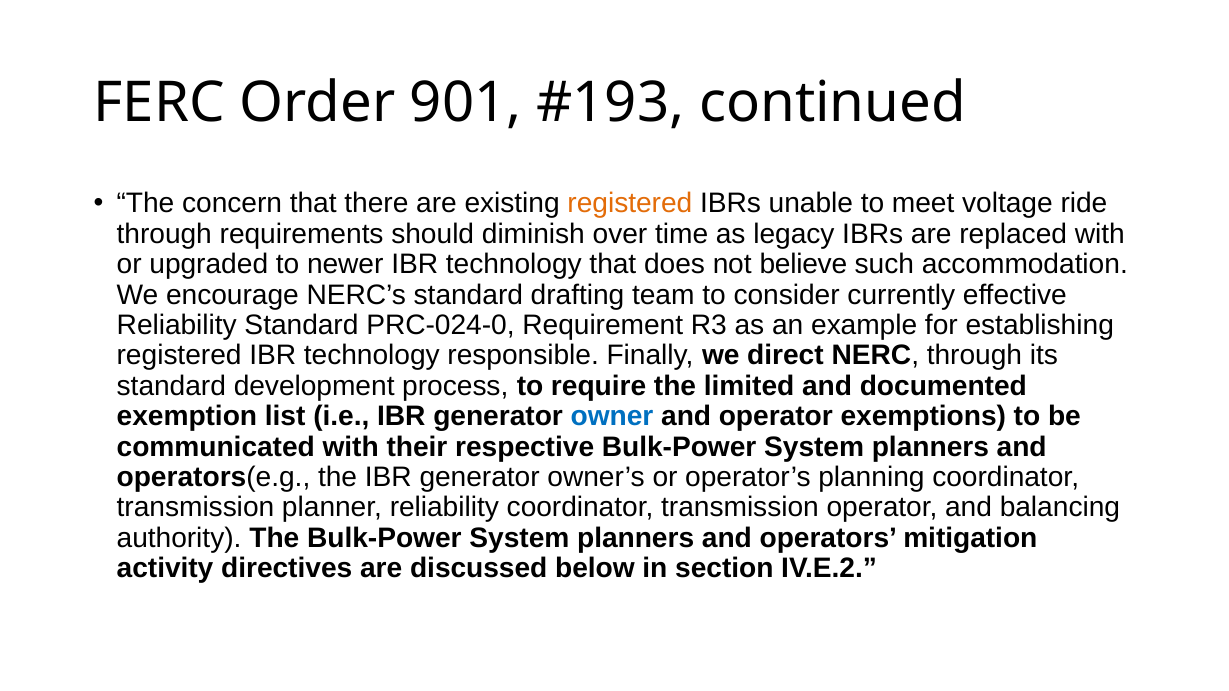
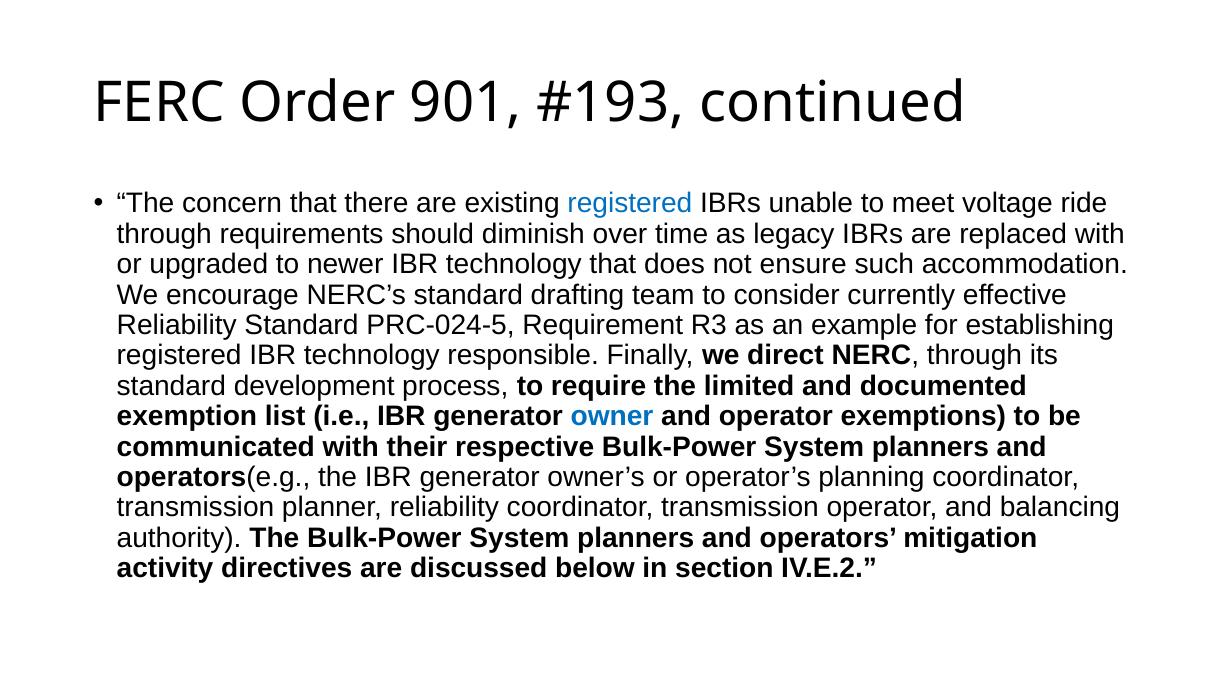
registered colour: orange -> blue (630, 204)
believe: believe -> ensure (803, 264)
PRC-024-0: PRC-024-0 -> PRC-024-5 (440, 325)
